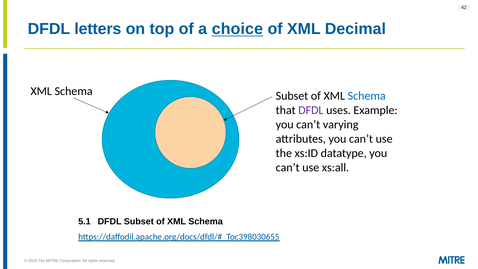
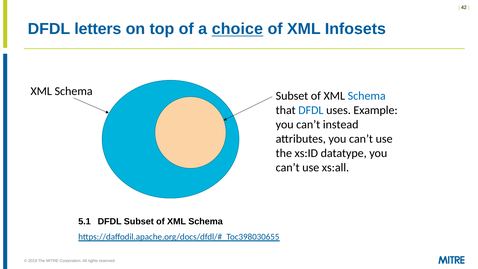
Decimal: Decimal -> Infosets (355, 29)
DFDL colour: purple -> blue (311, 110)
varying: varying -> instead (341, 125)
